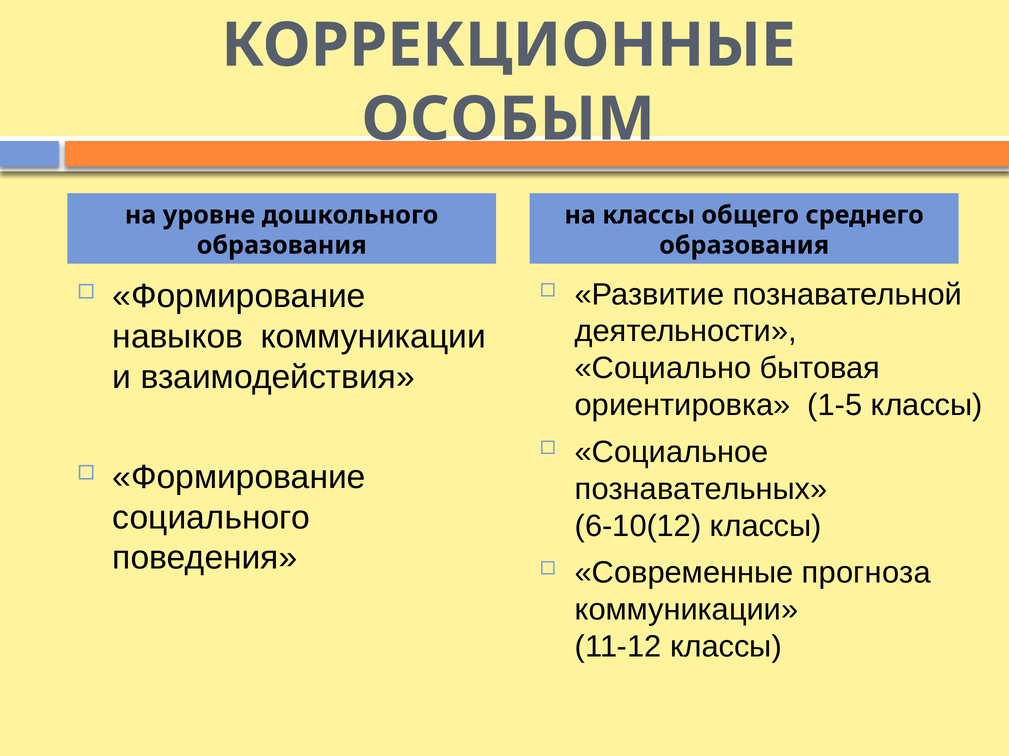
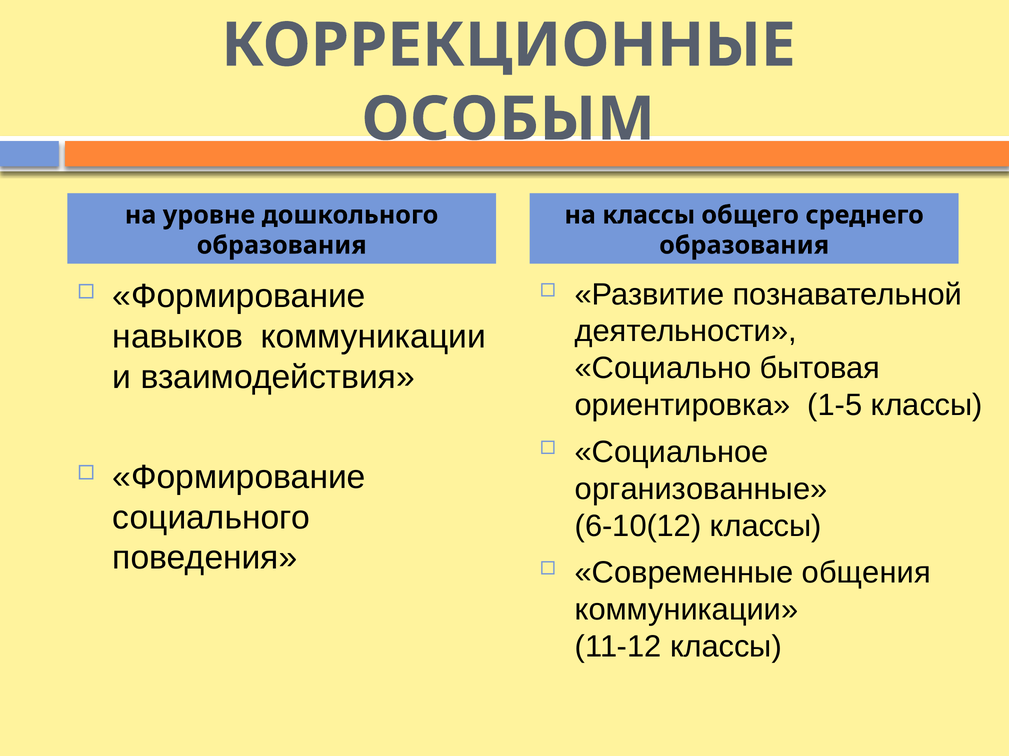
познавательных: познавательных -> организованные (701, 489)
прогноза: прогноза -> общения (866, 573)
